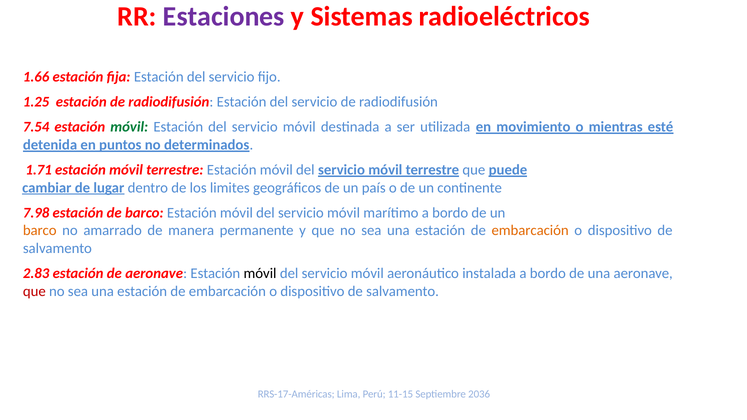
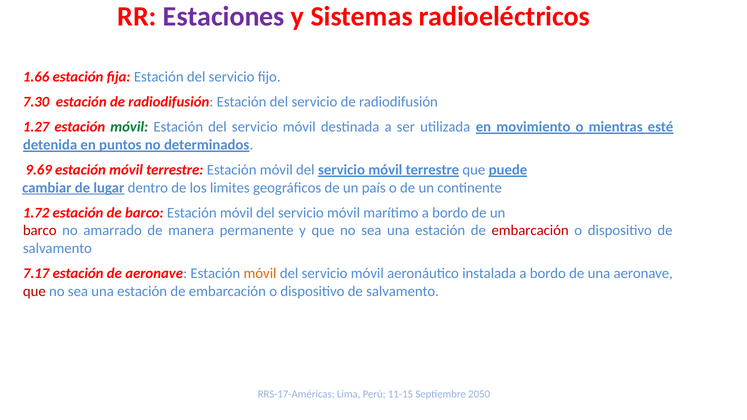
1.25: 1.25 -> 7.30 (36, 102)
7.54: 7.54 -> 1.27 (36, 127)
1.71: 1.71 -> 9.69 (39, 170)
7.98: 7.98 -> 1.72 (36, 213)
barco colour: orange -> red (40, 231)
embarcación colour: orange -> red (530, 231)
2.83: 2.83 -> 7.17 (36, 274)
móvil colour: black -> orange (260, 274)
2036: 2036 -> 2050 (479, 394)
